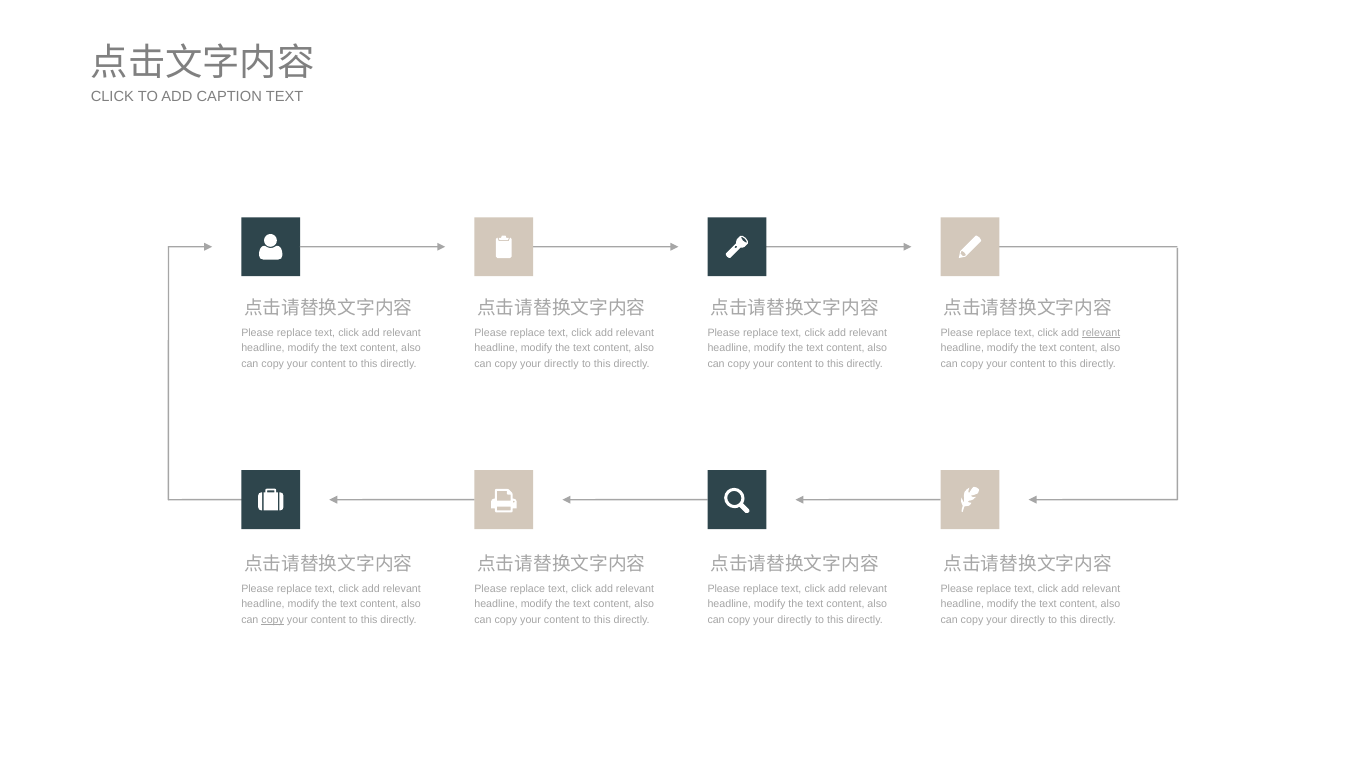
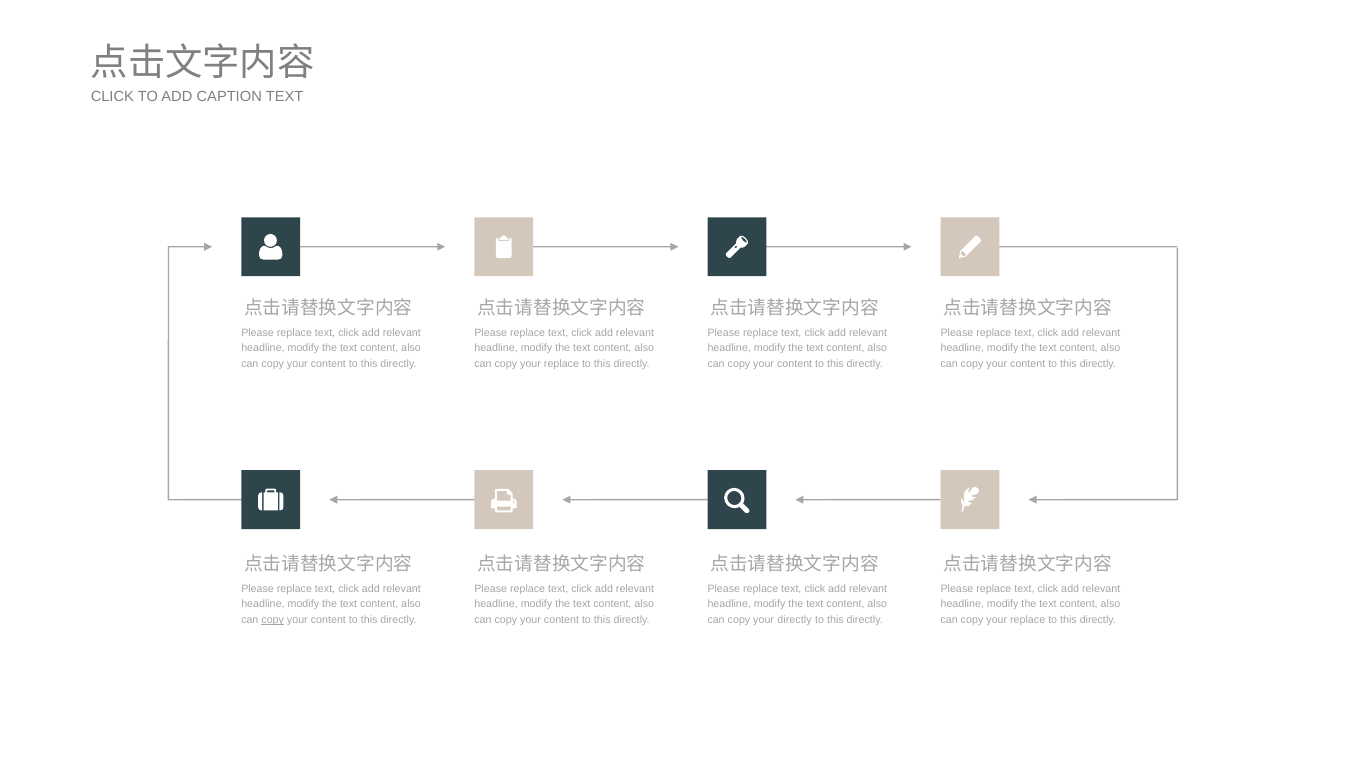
relevant underline: present -> none (1101, 333)
directly: directly -> replace (561, 364)
directly: directly -> replace (1028, 620)
